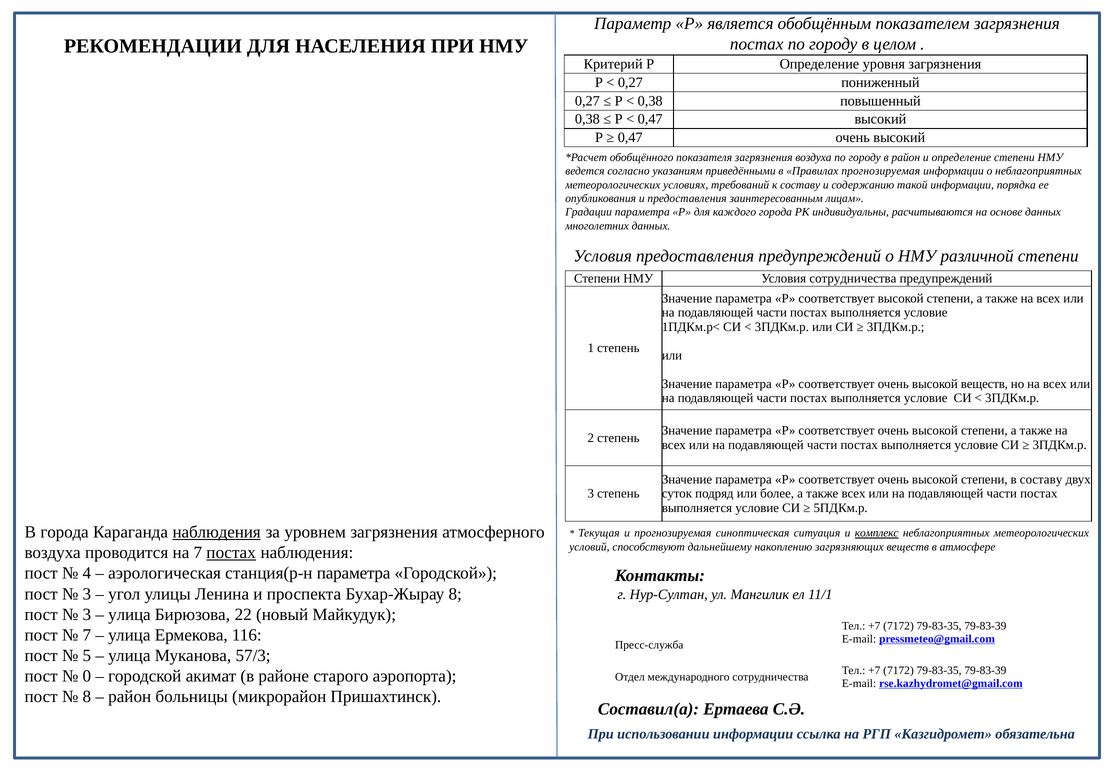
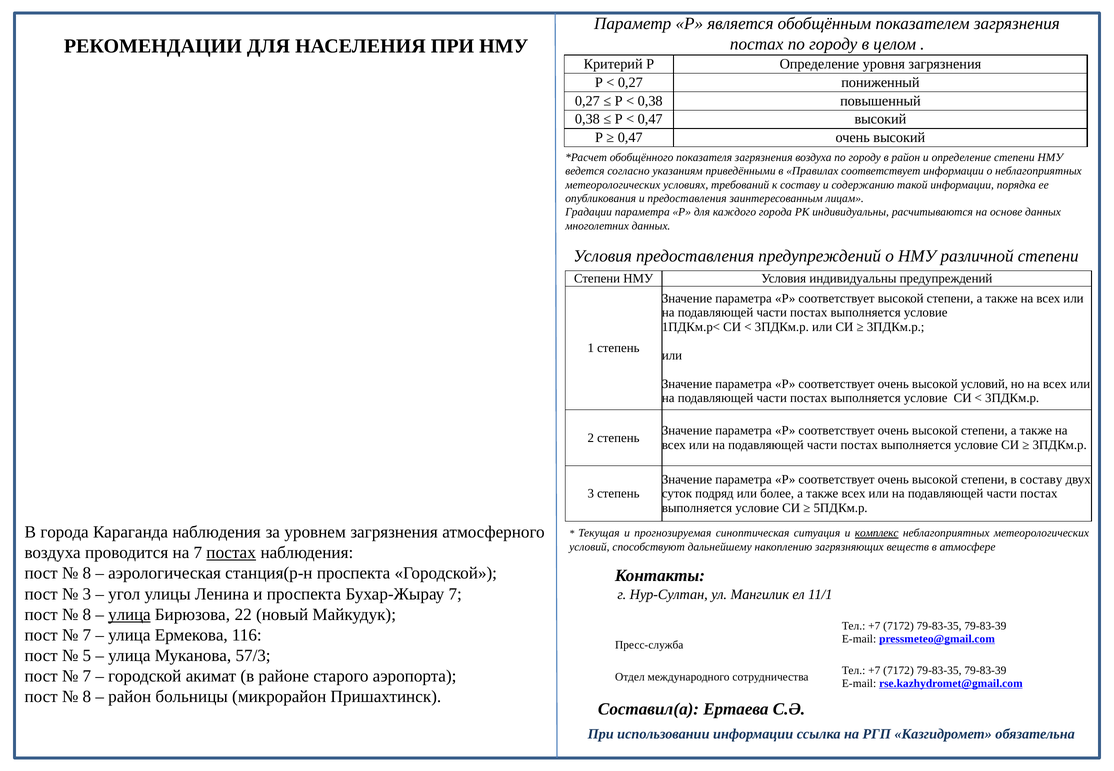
Правилах прогнозируемая: прогнозируемая -> соответствует (881, 171)
Условия сотрудничества: сотрудничества -> индивидуальны (853, 279)
высокой веществ: веществ -> условий (984, 384)
наблюдения underline: present -> none (217, 532)
4: 4 -> 8 (87, 574)
станция(р-н параметра: параметра -> проспекта (354, 574)
Бухар-Жырау 8: 8 -> 7 (455, 594)
3: 3 -> 8 (87, 615)
улица underline: none -> present (129, 615)
0: 0 -> 7 (87, 676)
